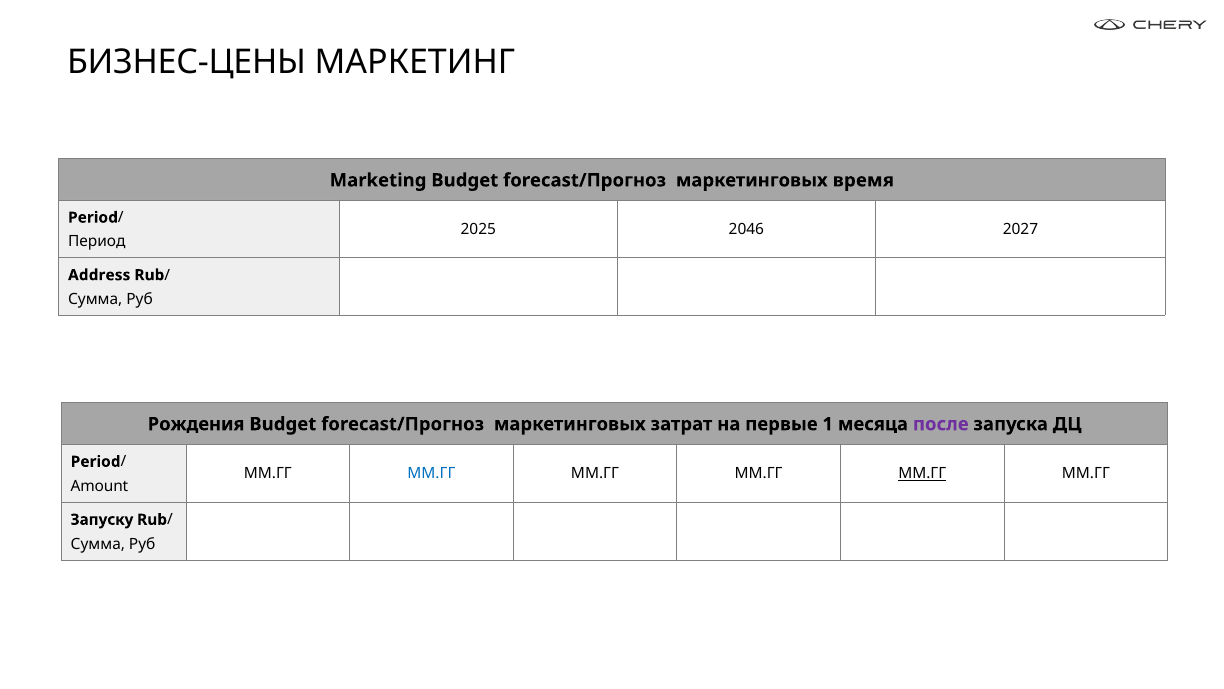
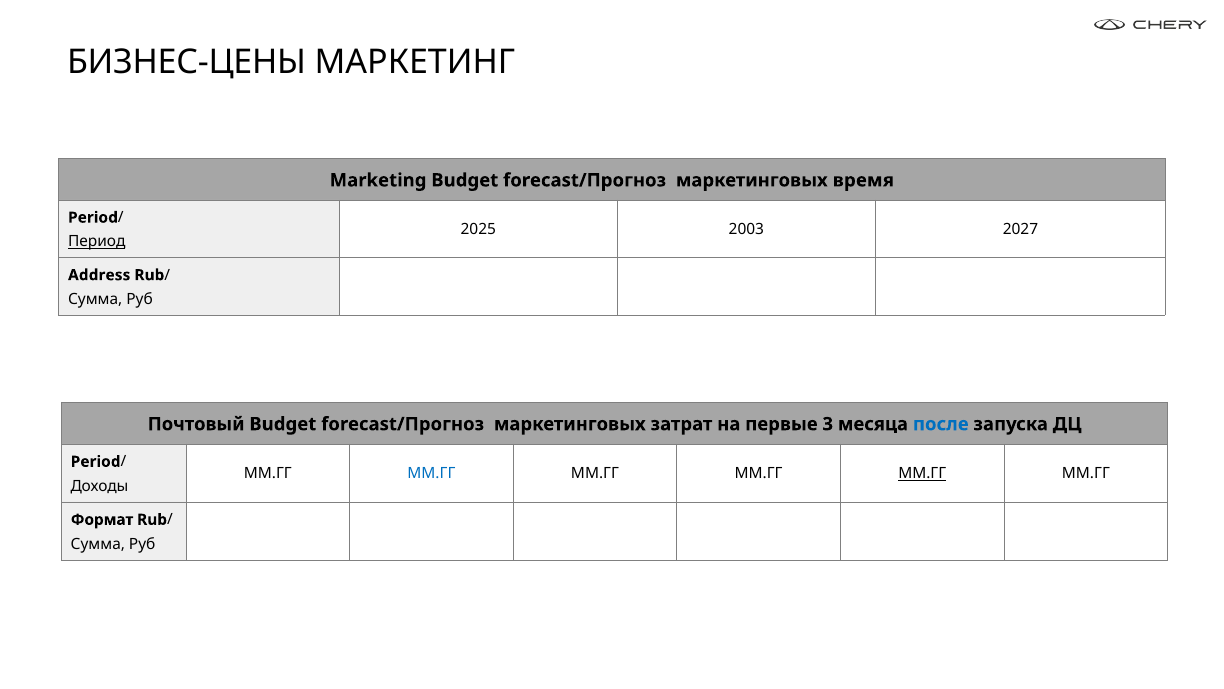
2046: 2046 -> 2003 (746, 229)
Период underline: none -> present (97, 242)
Рождения: Рождения -> Почтовый (196, 424)
1: 1 -> 3 (828, 424)
после colour: purple -> blue (941, 424)
Amount: Amount -> Доходы (99, 486)
Запуску: Запуску -> Формат (102, 519)
